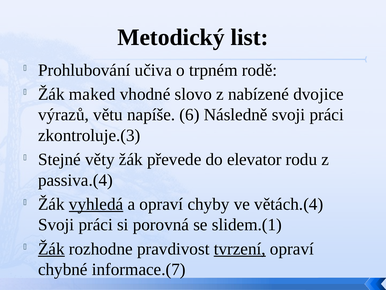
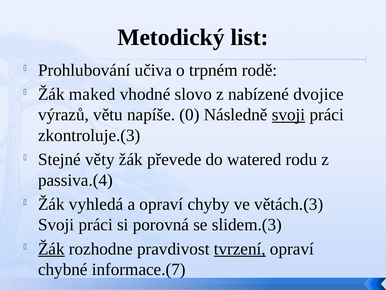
6: 6 -> 0 (189, 115)
svoji underline: none -> present (289, 115)
elevator: elevator -> watered (254, 159)
vyhledá underline: present -> none (96, 204)
větách.(4: větách.(4 -> větách.(3 (289, 204)
slidem.(1: slidem.(1 -> slidem.(3 (247, 224)
